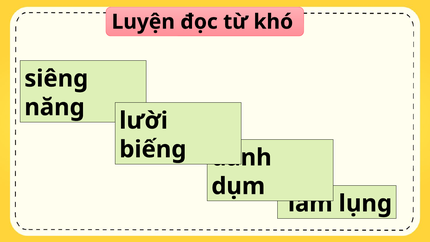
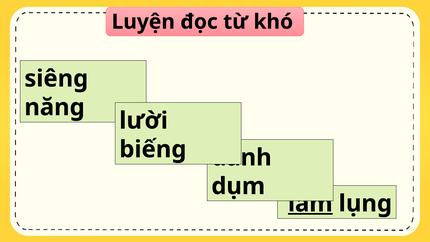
làm underline: none -> present (310, 203)
